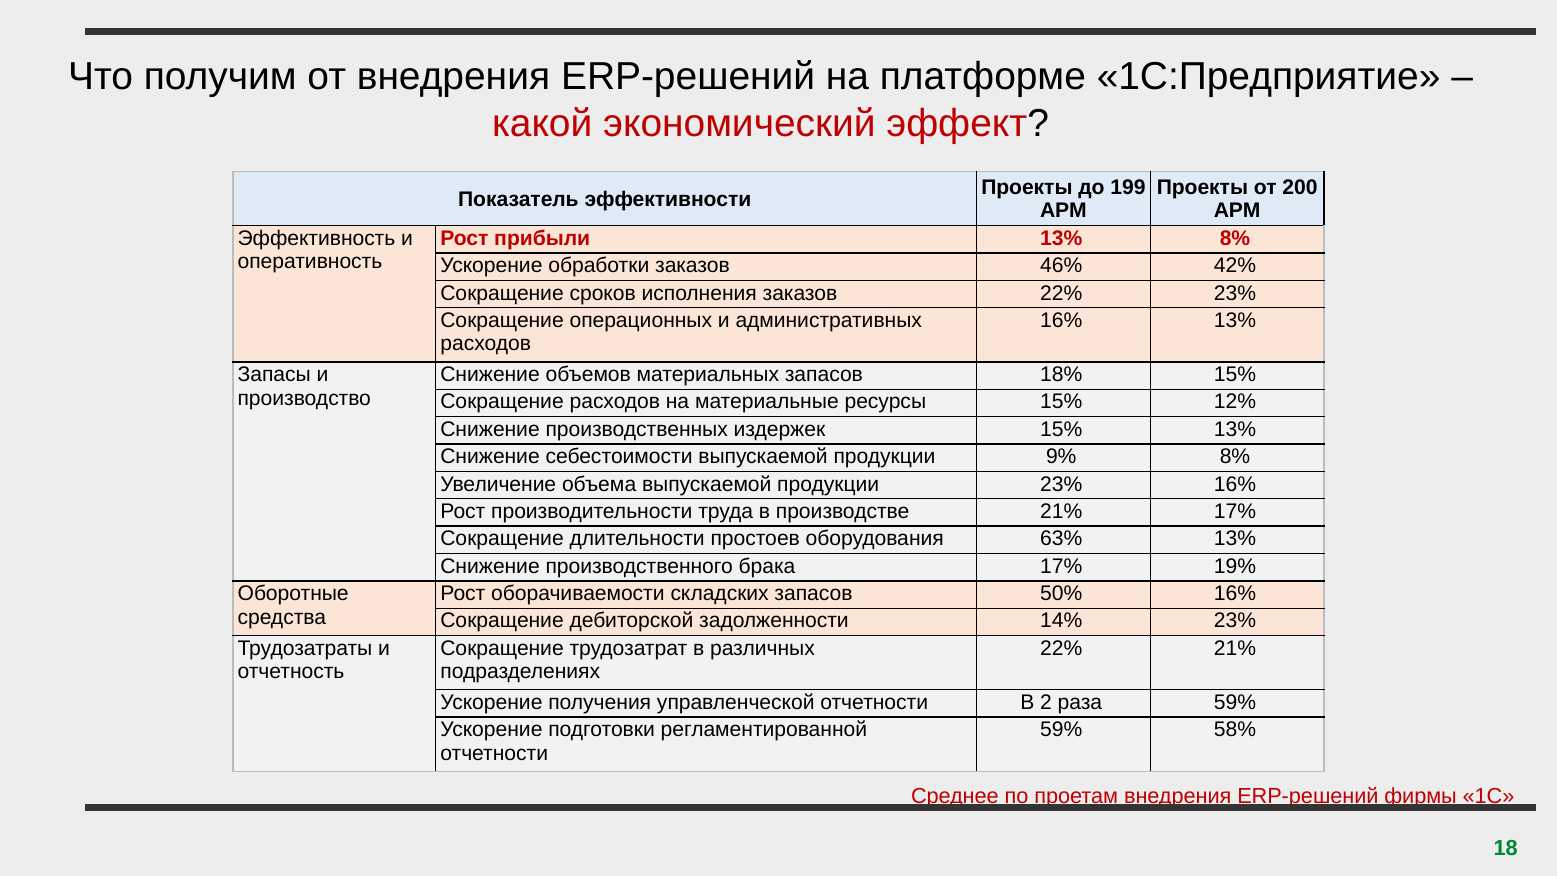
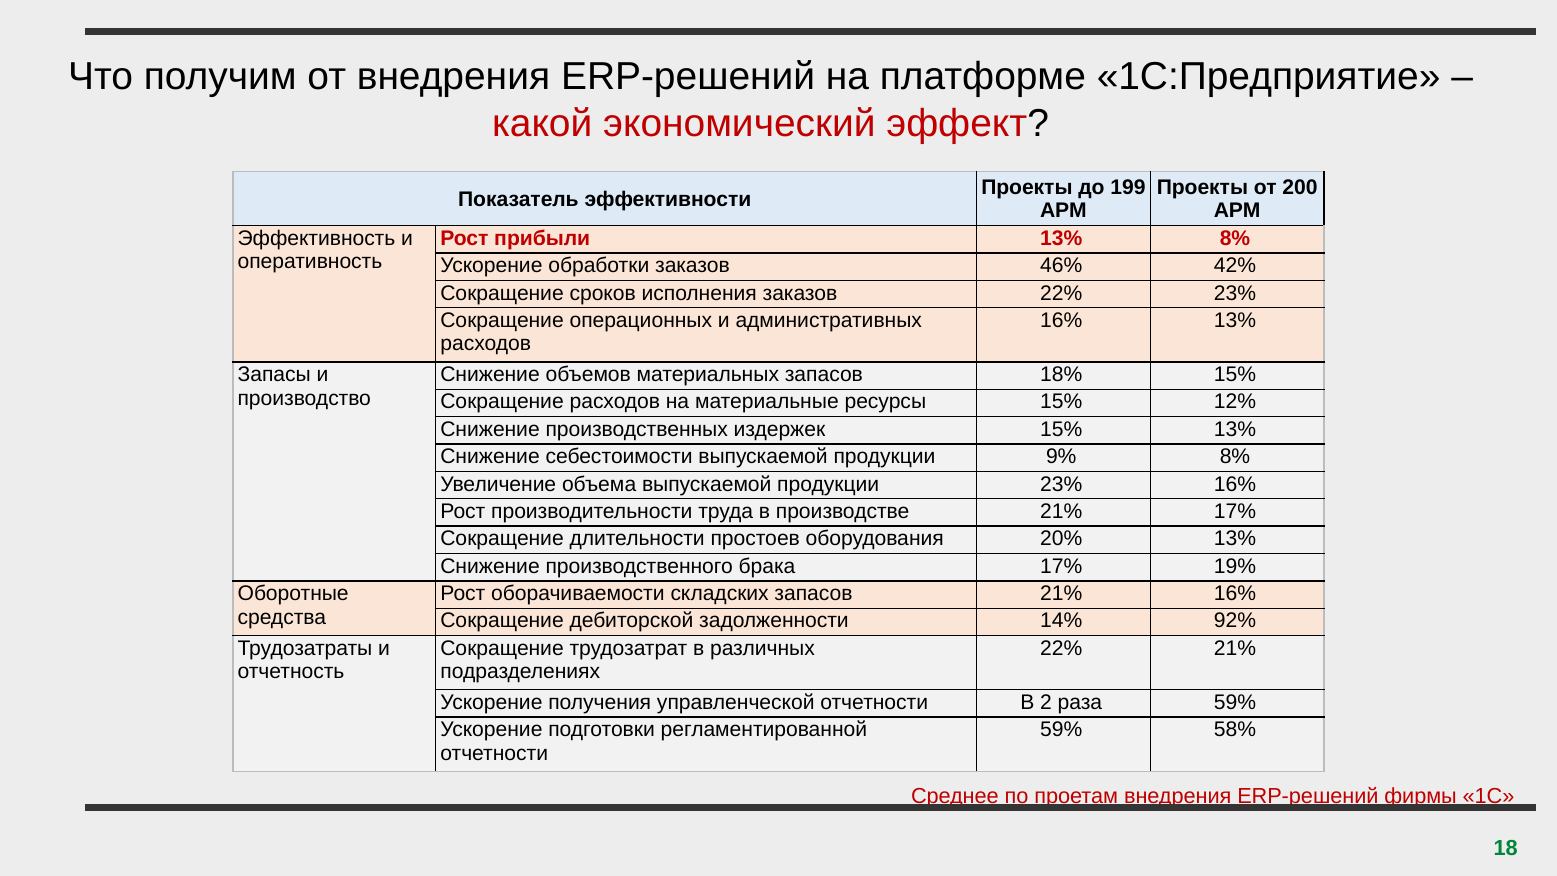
63%: 63% -> 20% (1061, 539)
запасов 50%: 50% -> 21% (1061, 593)
14% 23%: 23% -> 92% (1235, 621)
